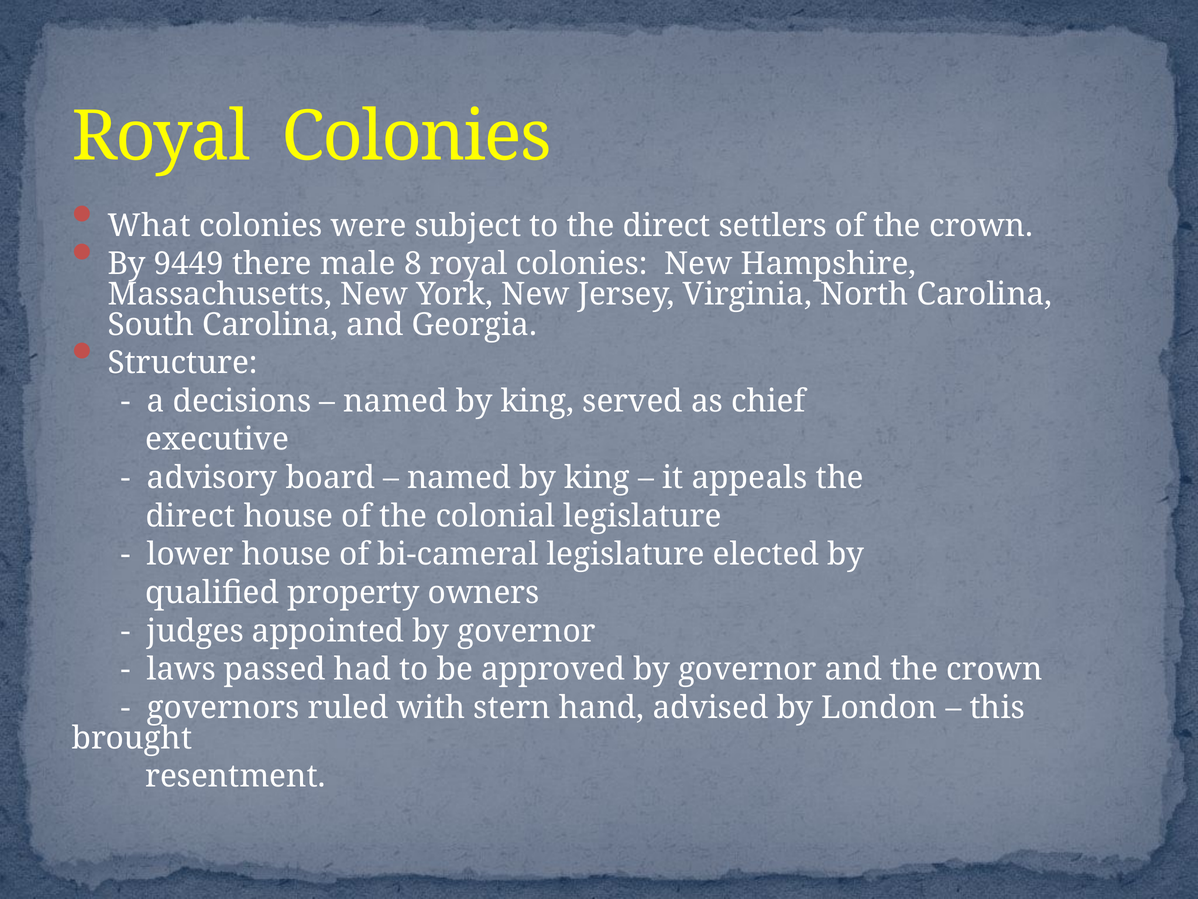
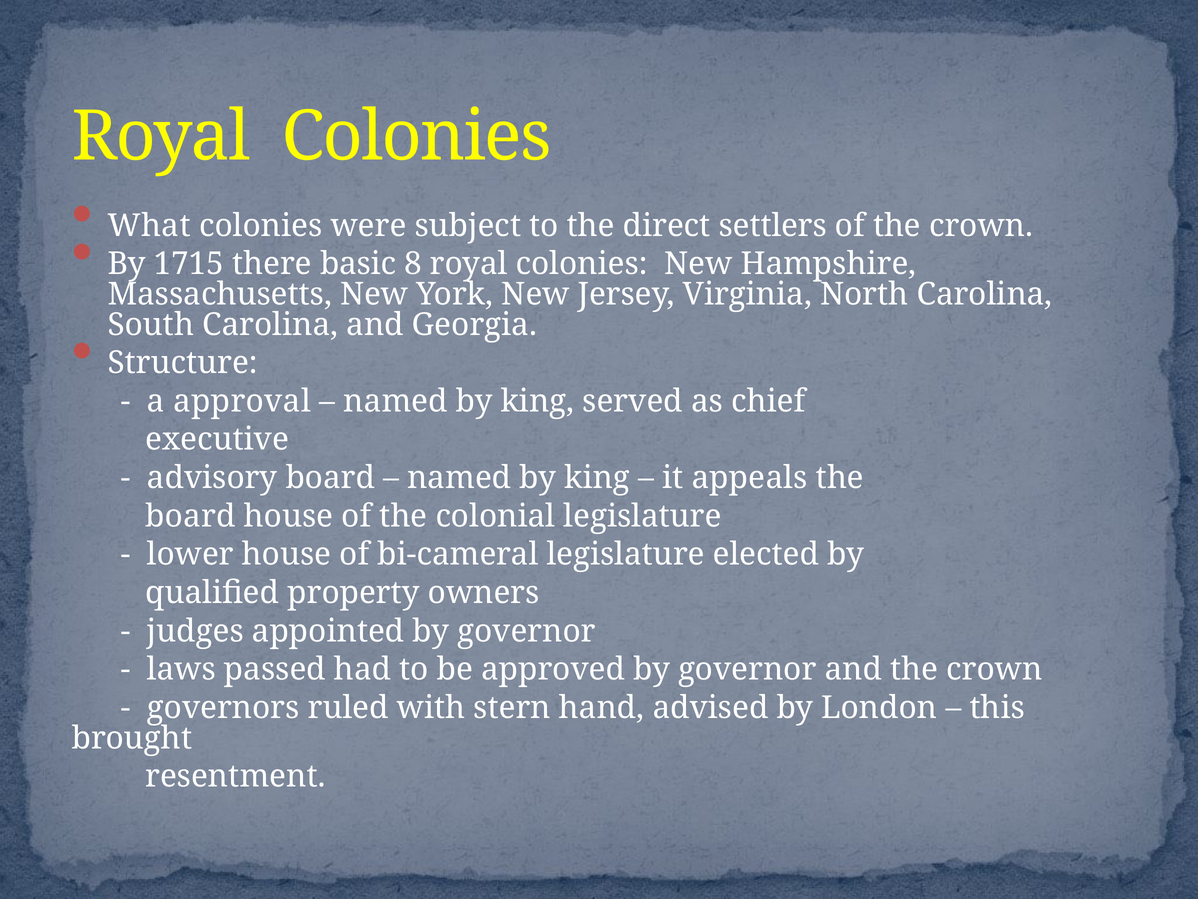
9449: 9449 -> 1715 (189, 264)
male: male -> basic (358, 264)
decisions: decisions -> approval (242, 401)
direct: direct -> board (190, 516)
